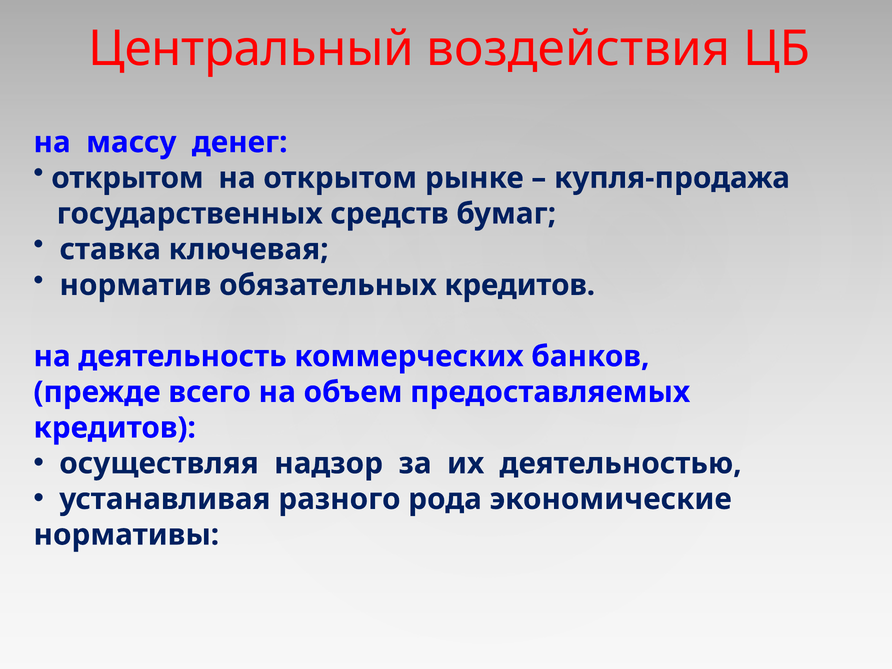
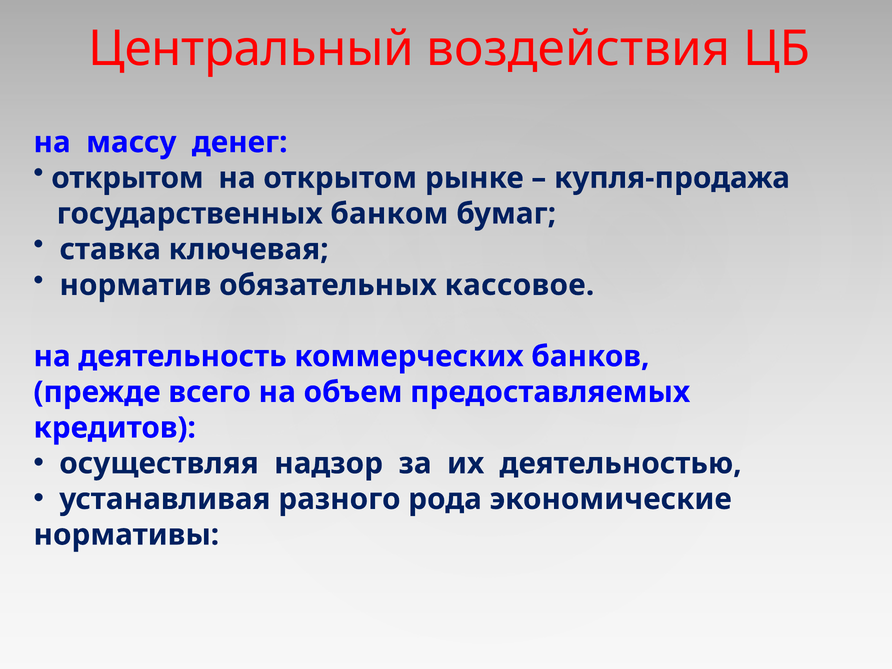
средств: средств -> банком (389, 214)
обязательных кредитов: кредитов -> кассовое (519, 285)
